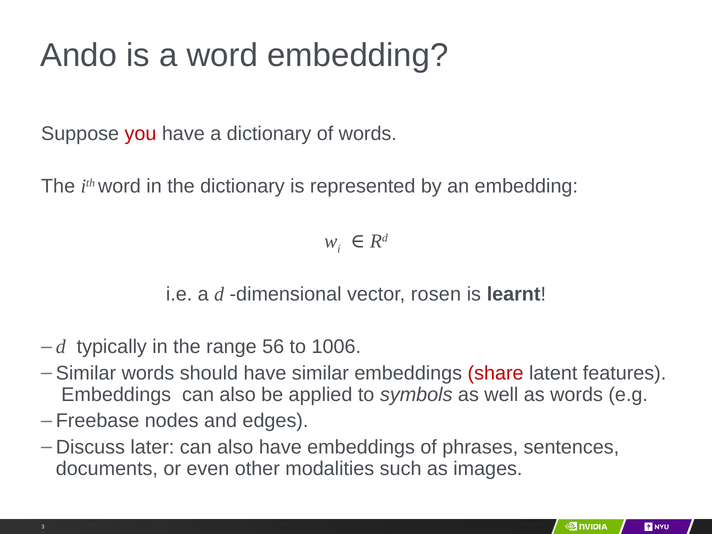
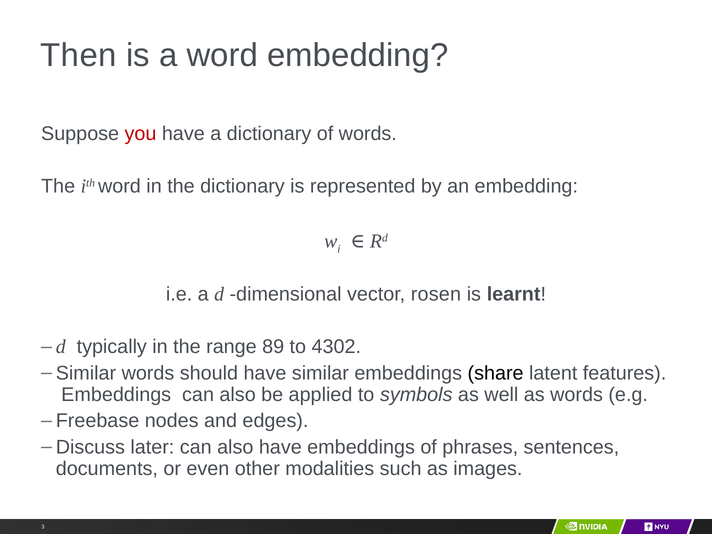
Ando: Ando -> Then (78, 56)
56: 56 -> 89 (273, 347)
1006: 1006 -> 4302 (336, 347)
share colour: red -> black (496, 373)
